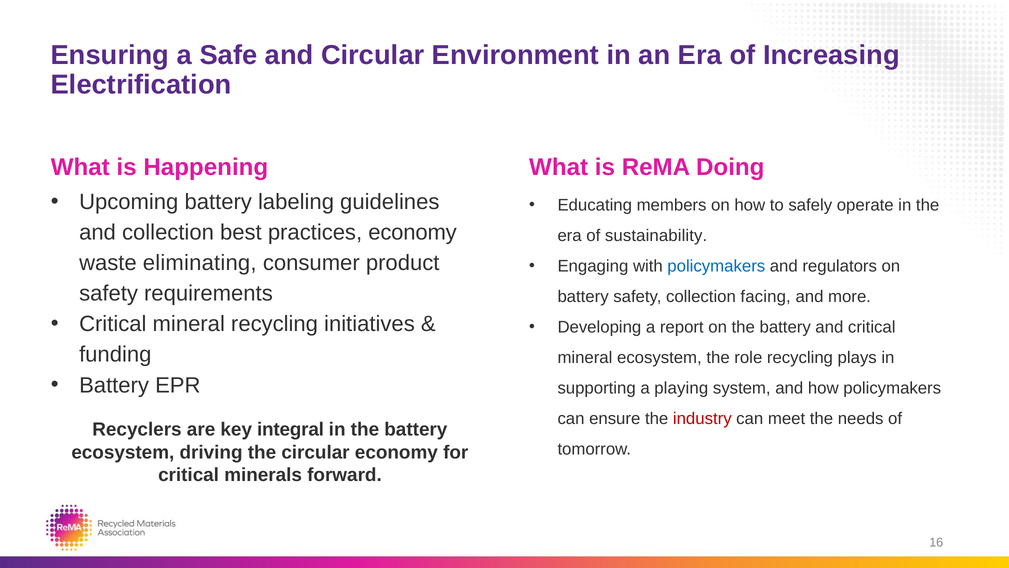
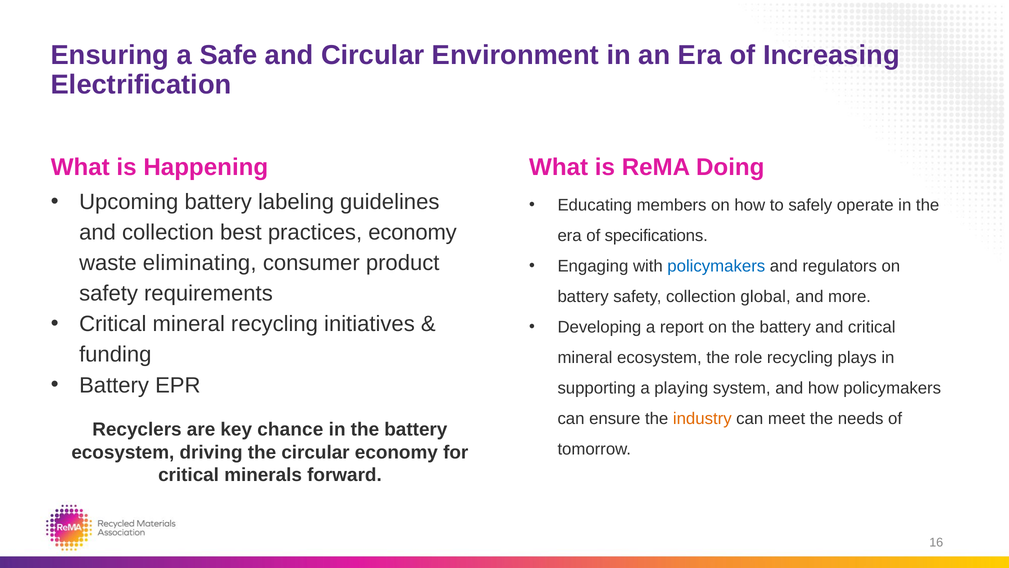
sustainability: sustainability -> specifications (656, 235)
facing: facing -> global (766, 296)
industry colour: red -> orange (702, 418)
integral: integral -> chance (290, 429)
